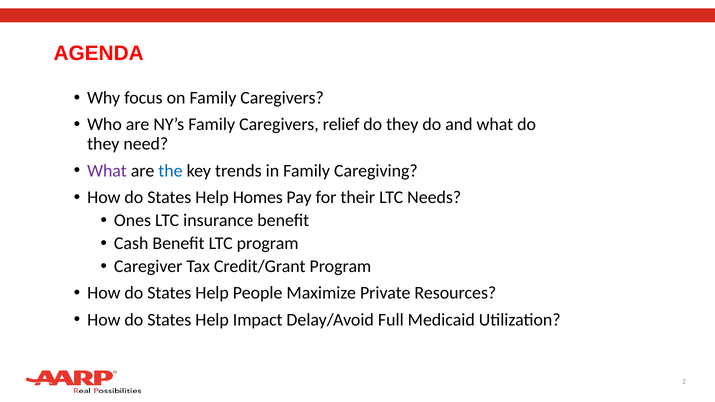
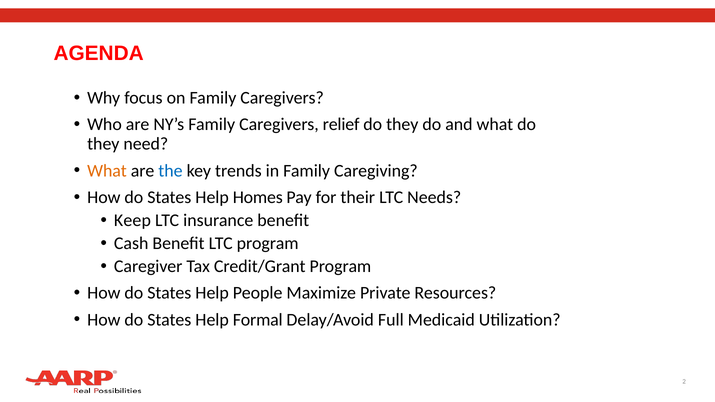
What colour: purple -> orange (107, 171)
Ones: Ones -> Keep (132, 220)
Impact: Impact -> Formal (258, 320)
